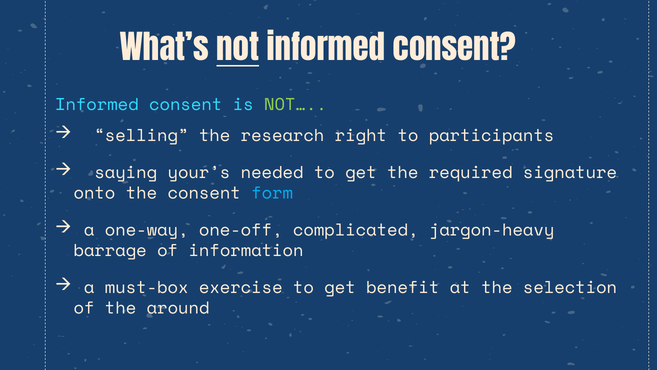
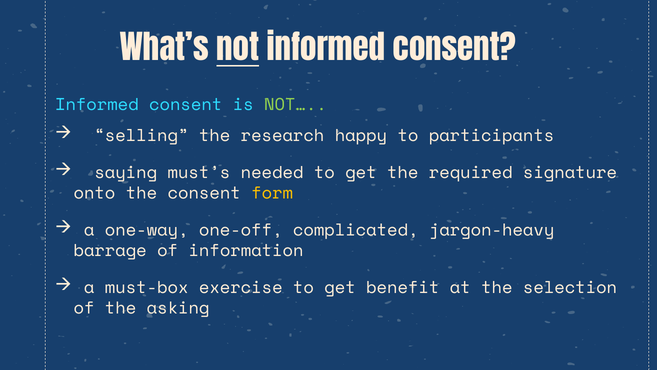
right: right -> happy (361, 135)
your’s: your’s -> must’s (199, 172)
form colour: light blue -> yellow (272, 193)
around: around -> asking (178, 308)
